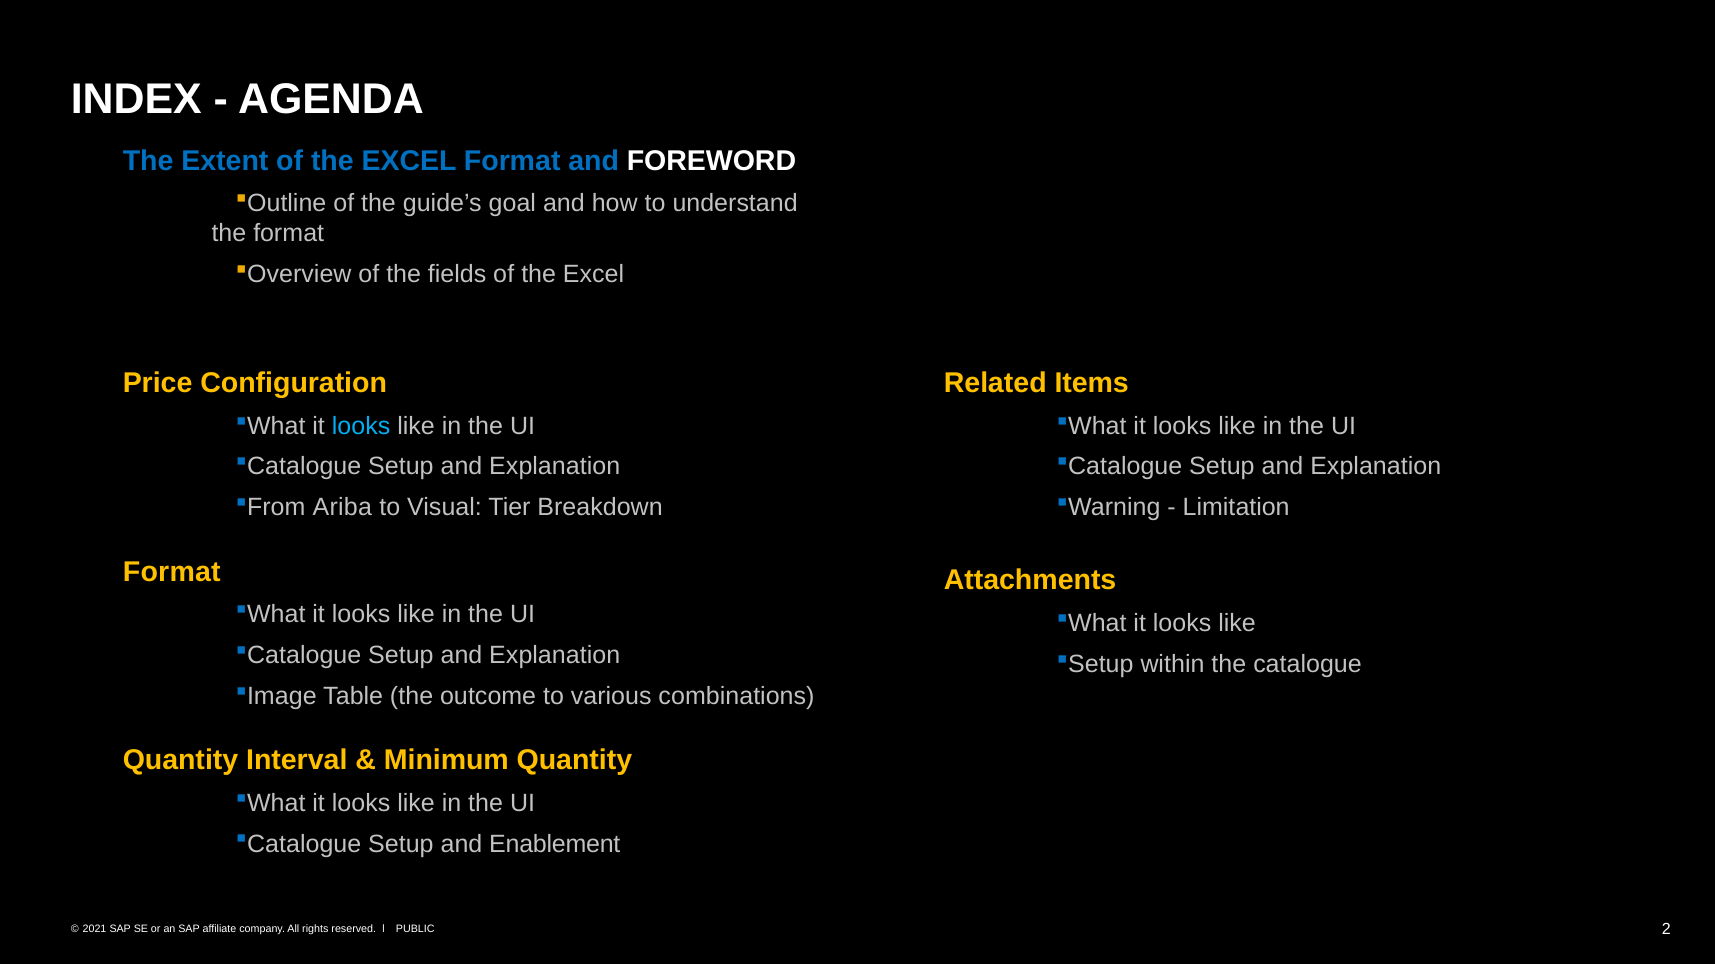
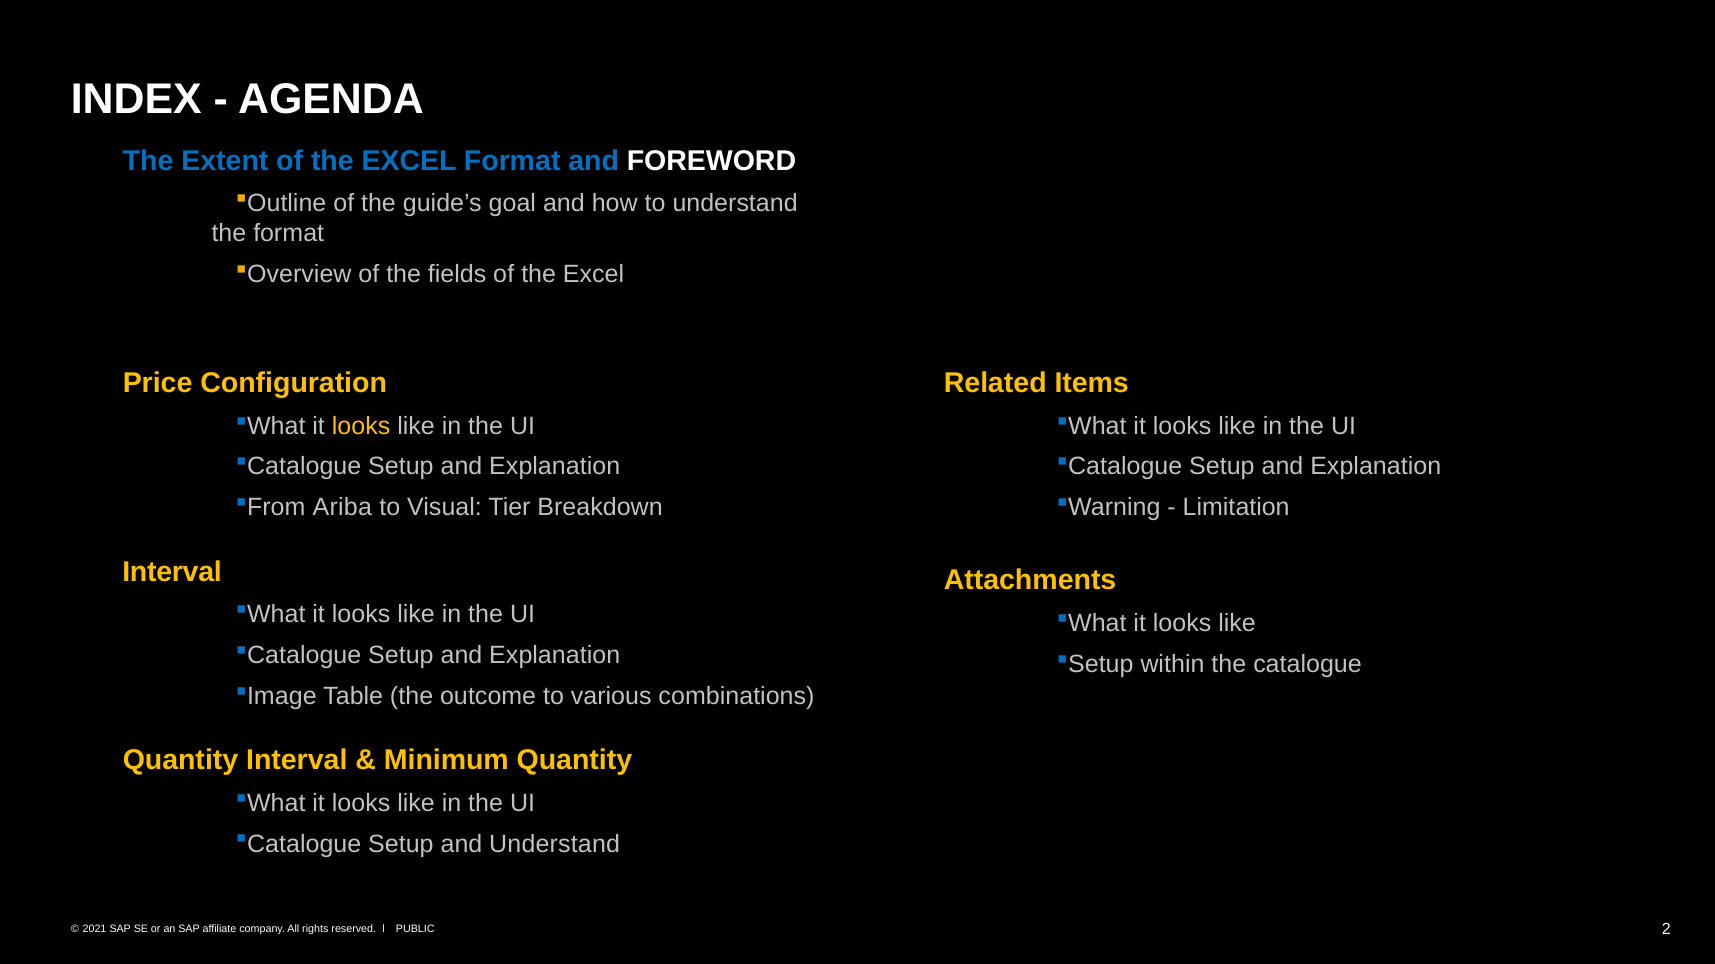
looks colour: light blue -> yellow (361, 426)
Format: Format -> Interval (172, 572)
and Enablement: Enablement -> Understand (555, 844)
